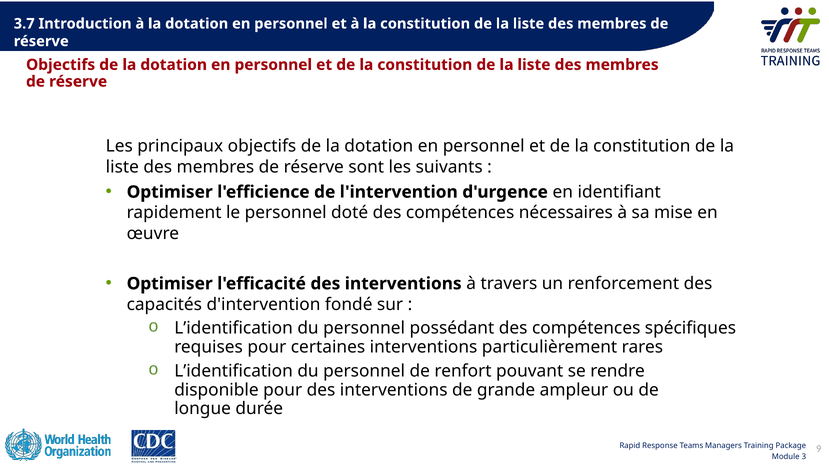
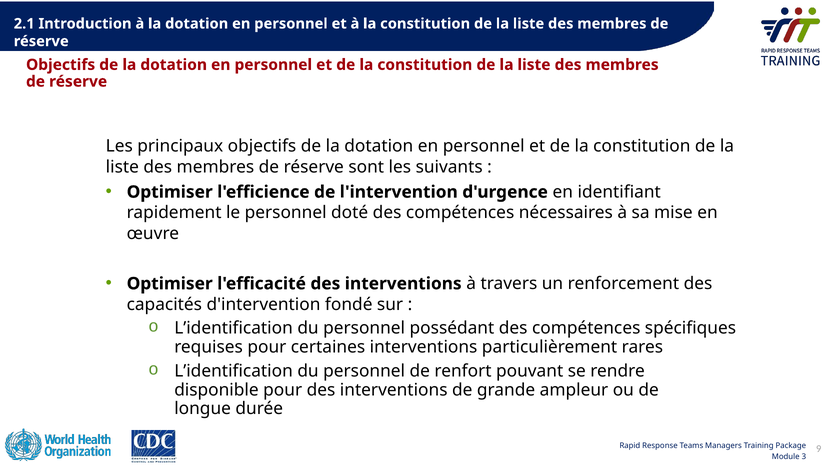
3.7: 3.7 -> 2.1 (24, 24)
